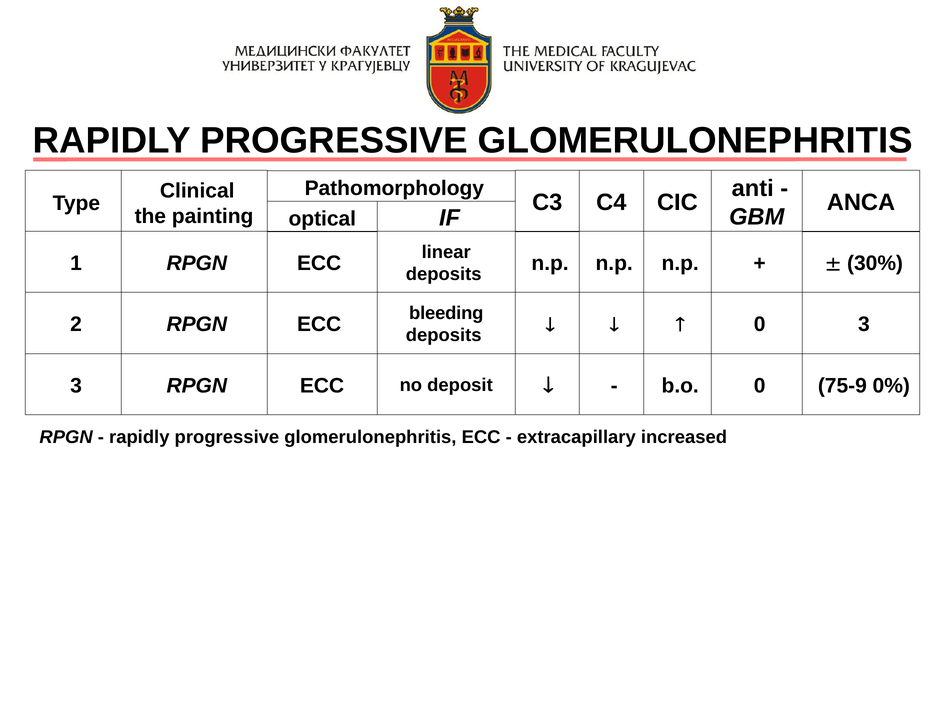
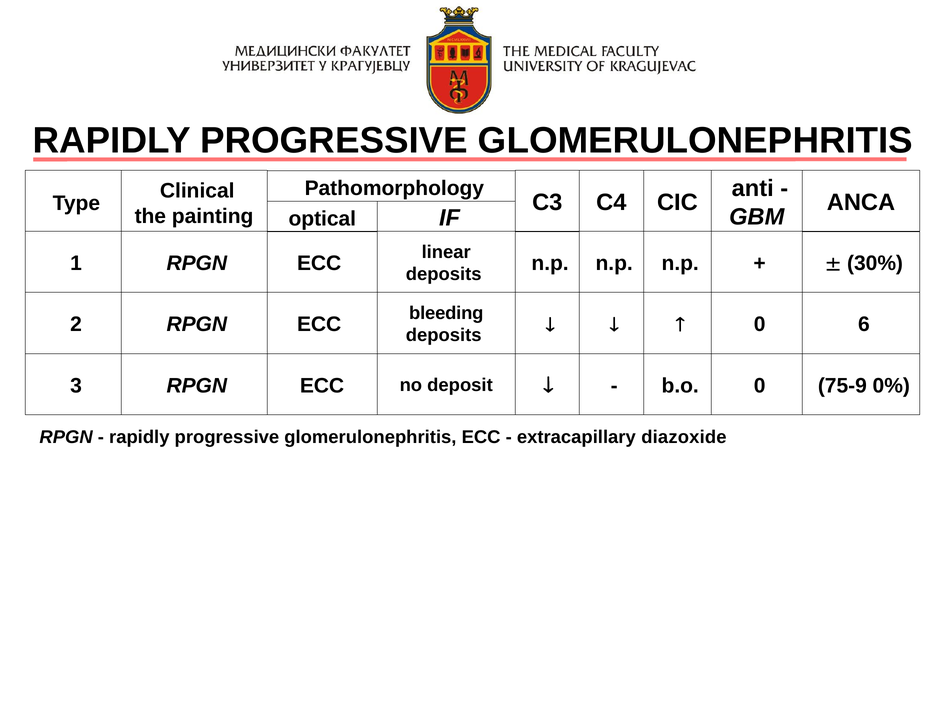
0 3: 3 -> 6 (864, 325)
increased: increased -> diazoxide (684, 437)
